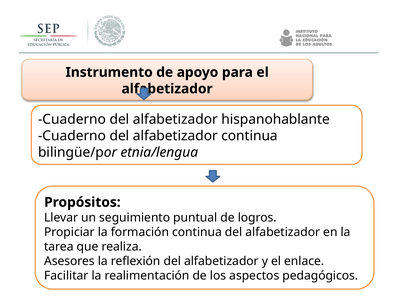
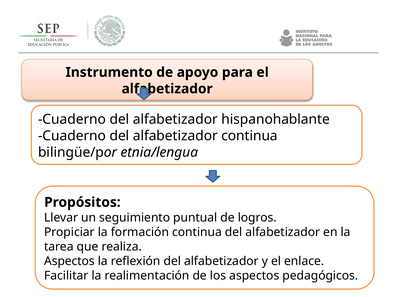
Asesores: Asesores -> Aspectos (69, 261)
